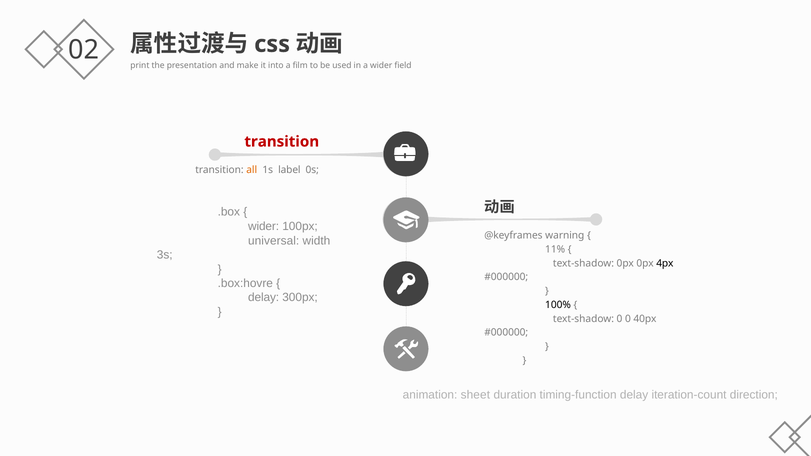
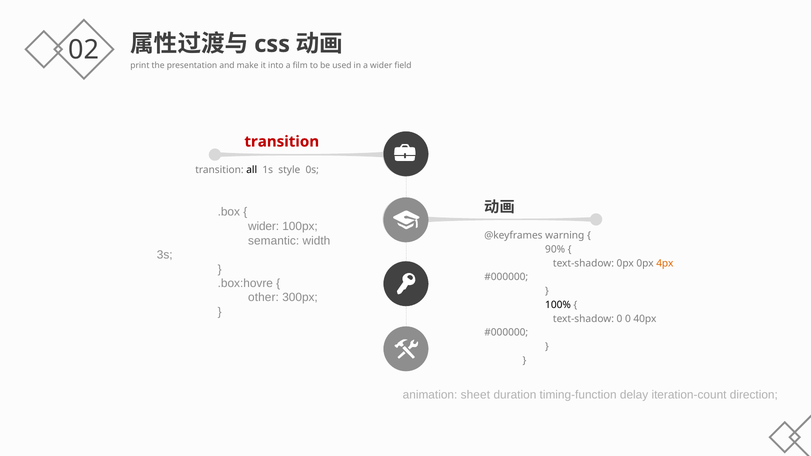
all colour: orange -> black (252, 170)
label: label -> style (289, 170)
universal: universal -> semantic (274, 241)
11%: 11% -> 90% (555, 250)
4px colour: black -> orange (665, 263)
delay: delay -> other (263, 298)
